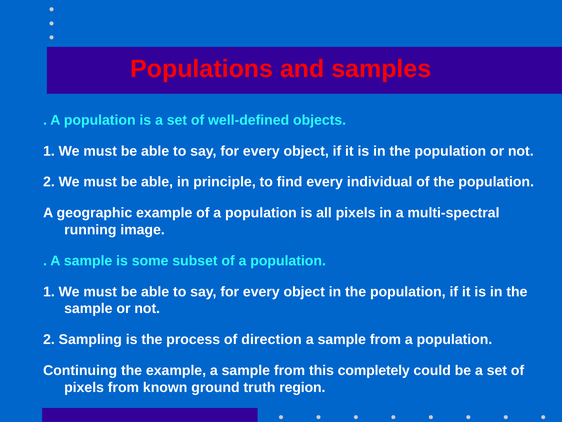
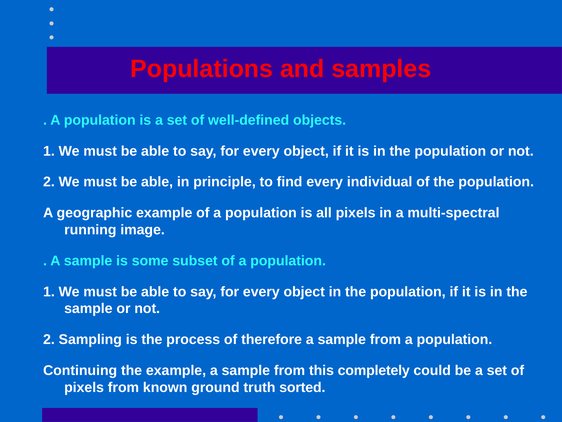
direction: direction -> therefore (272, 339)
region: region -> sorted (302, 387)
